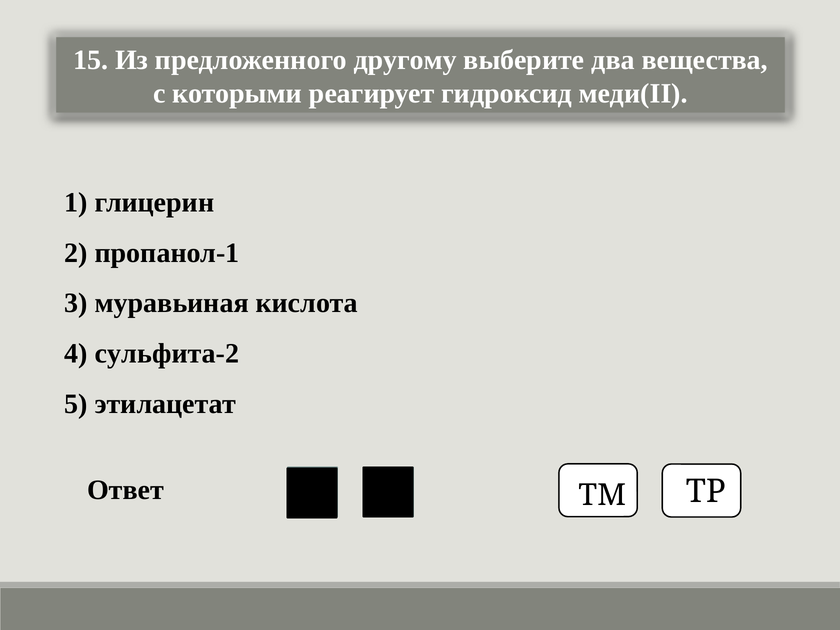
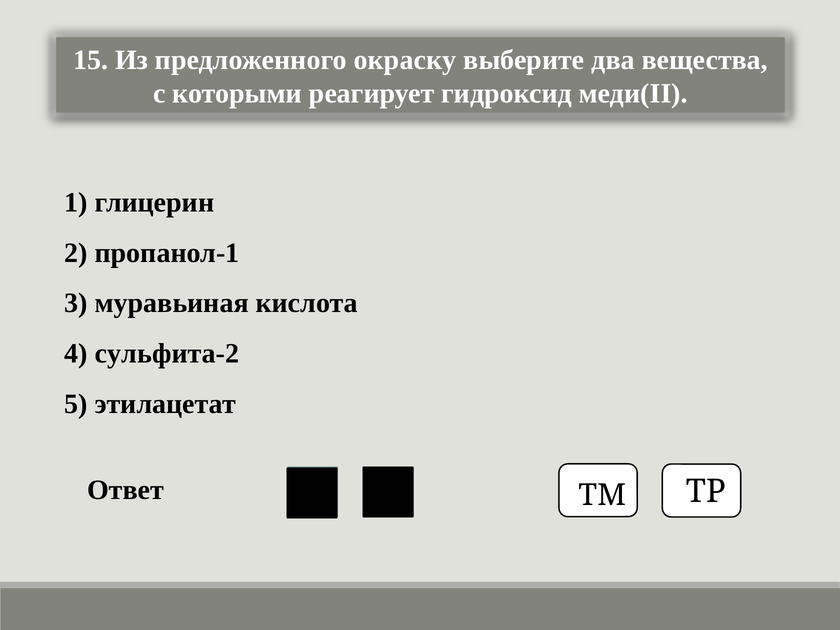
другому: другому -> окраску (405, 60)
